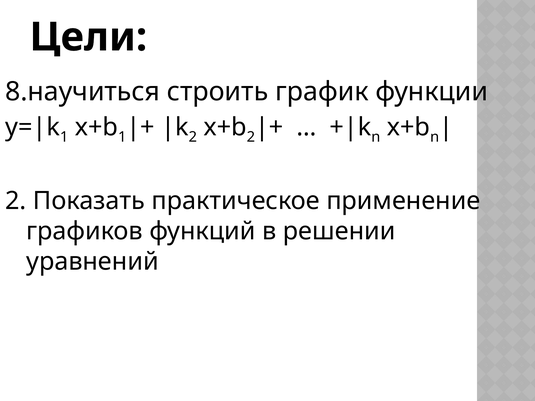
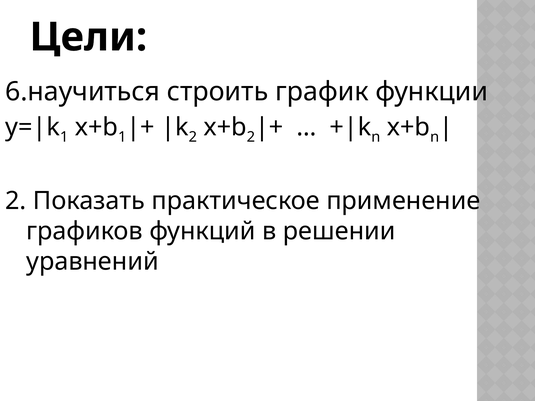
8.научиться: 8.научиться -> 6.научиться (83, 92)
